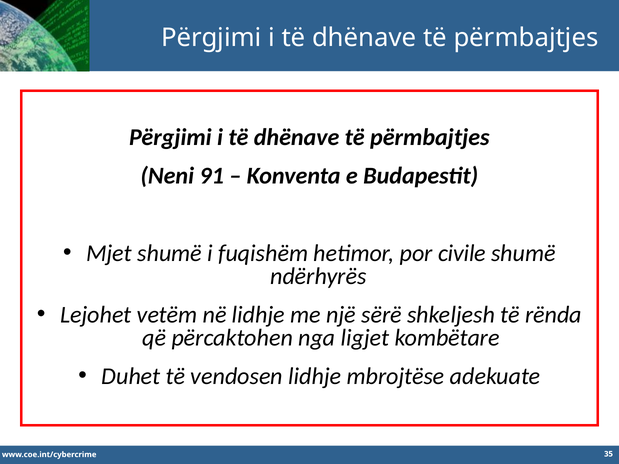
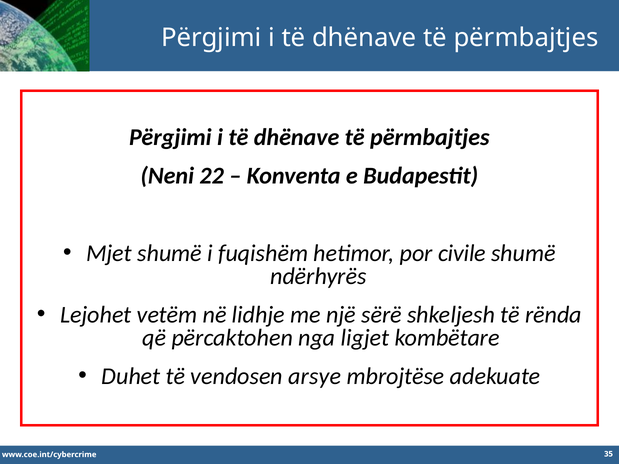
91: 91 -> 22 (212, 176)
vendosen lidhje: lidhje -> arsye (315, 377)
